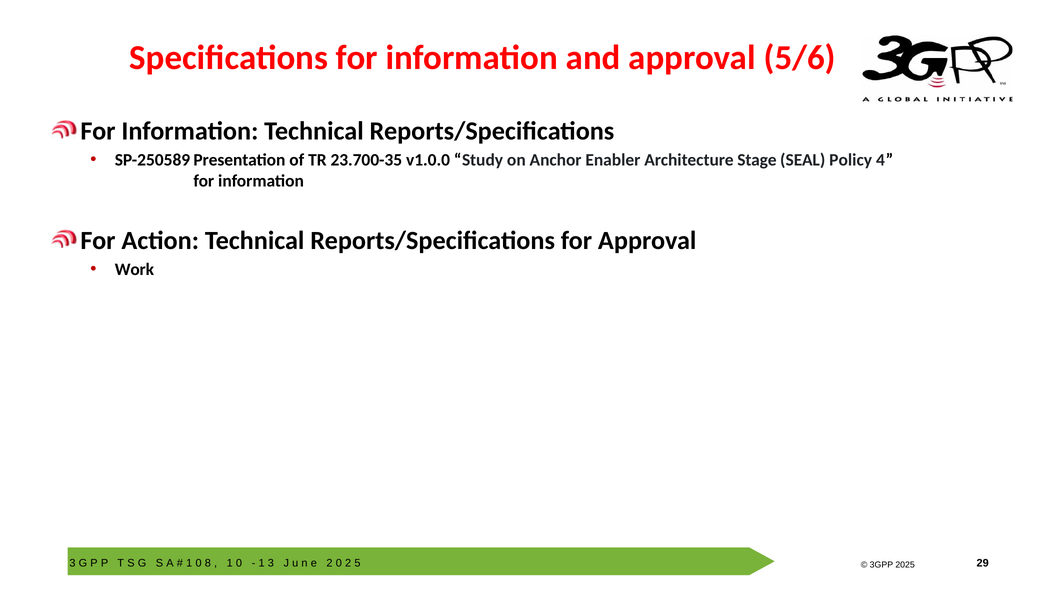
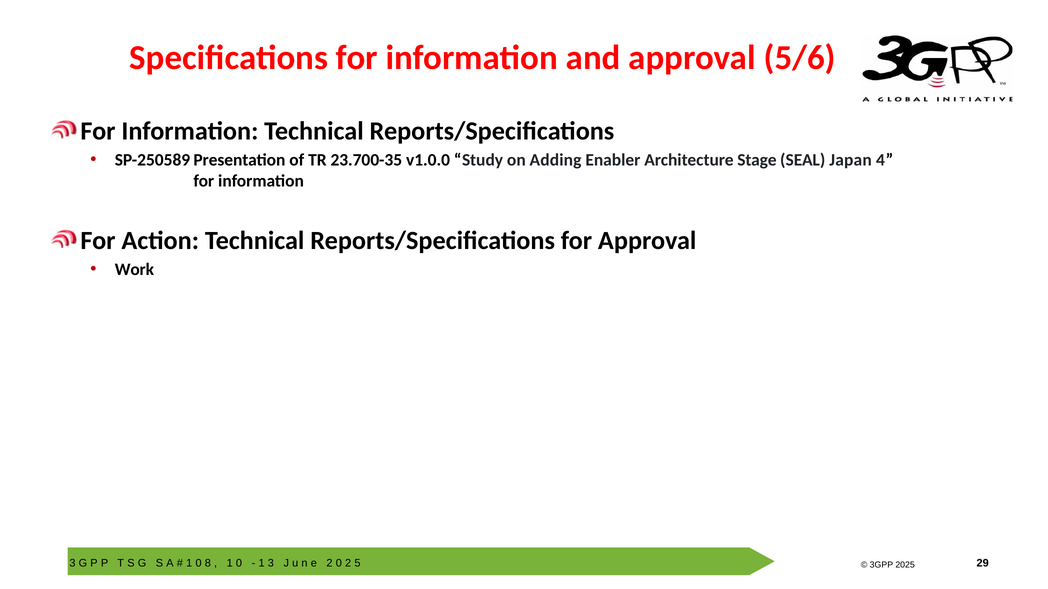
Anchor: Anchor -> Adding (556, 160)
Policy: Policy -> Japan (851, 160)
